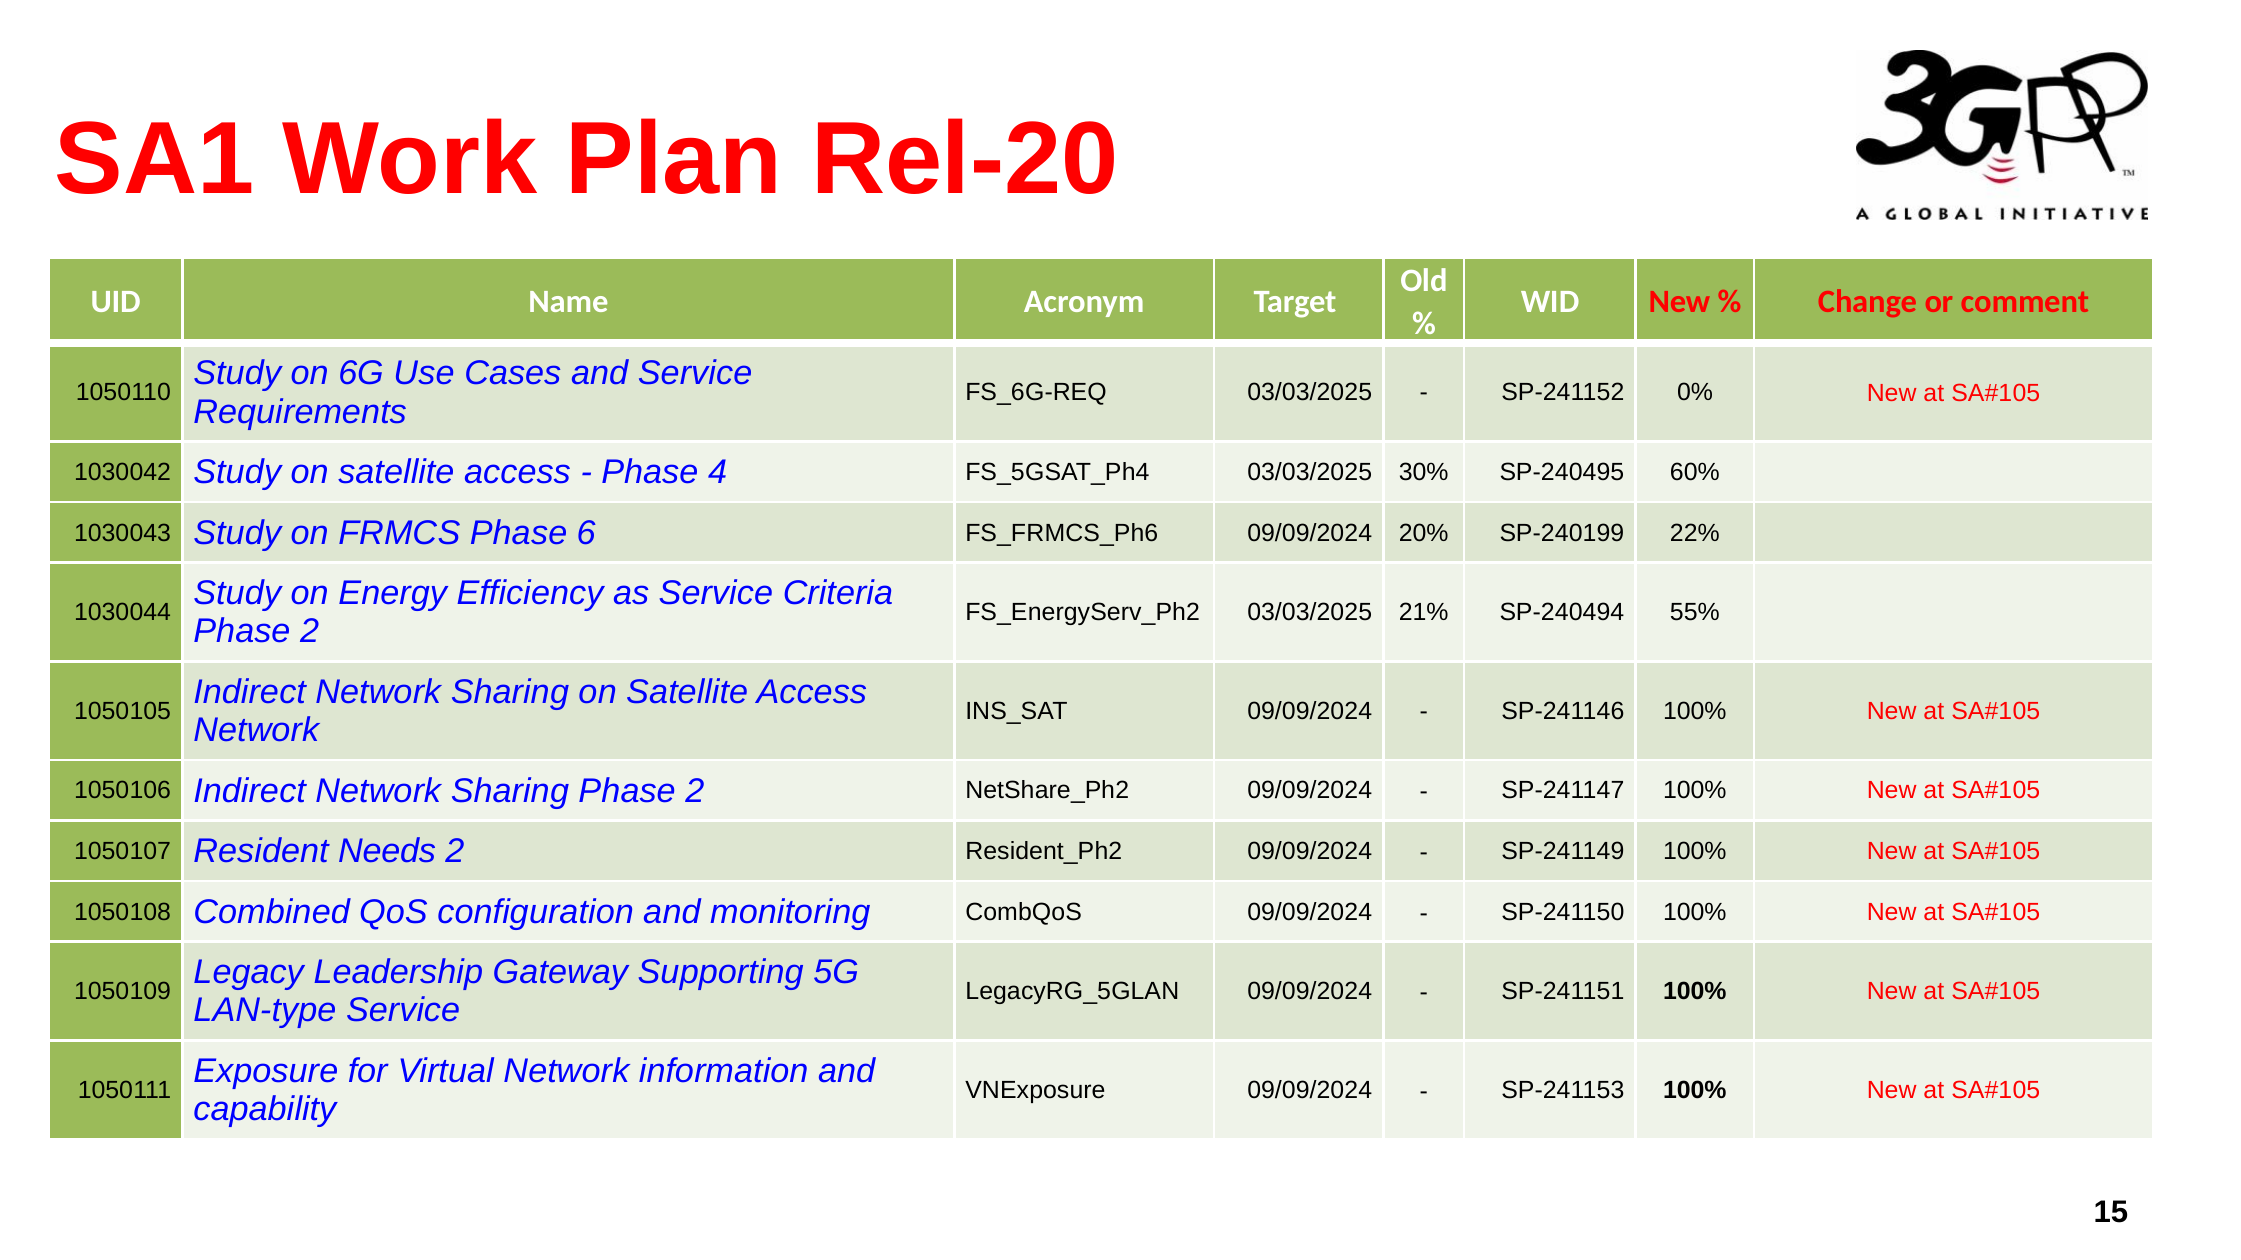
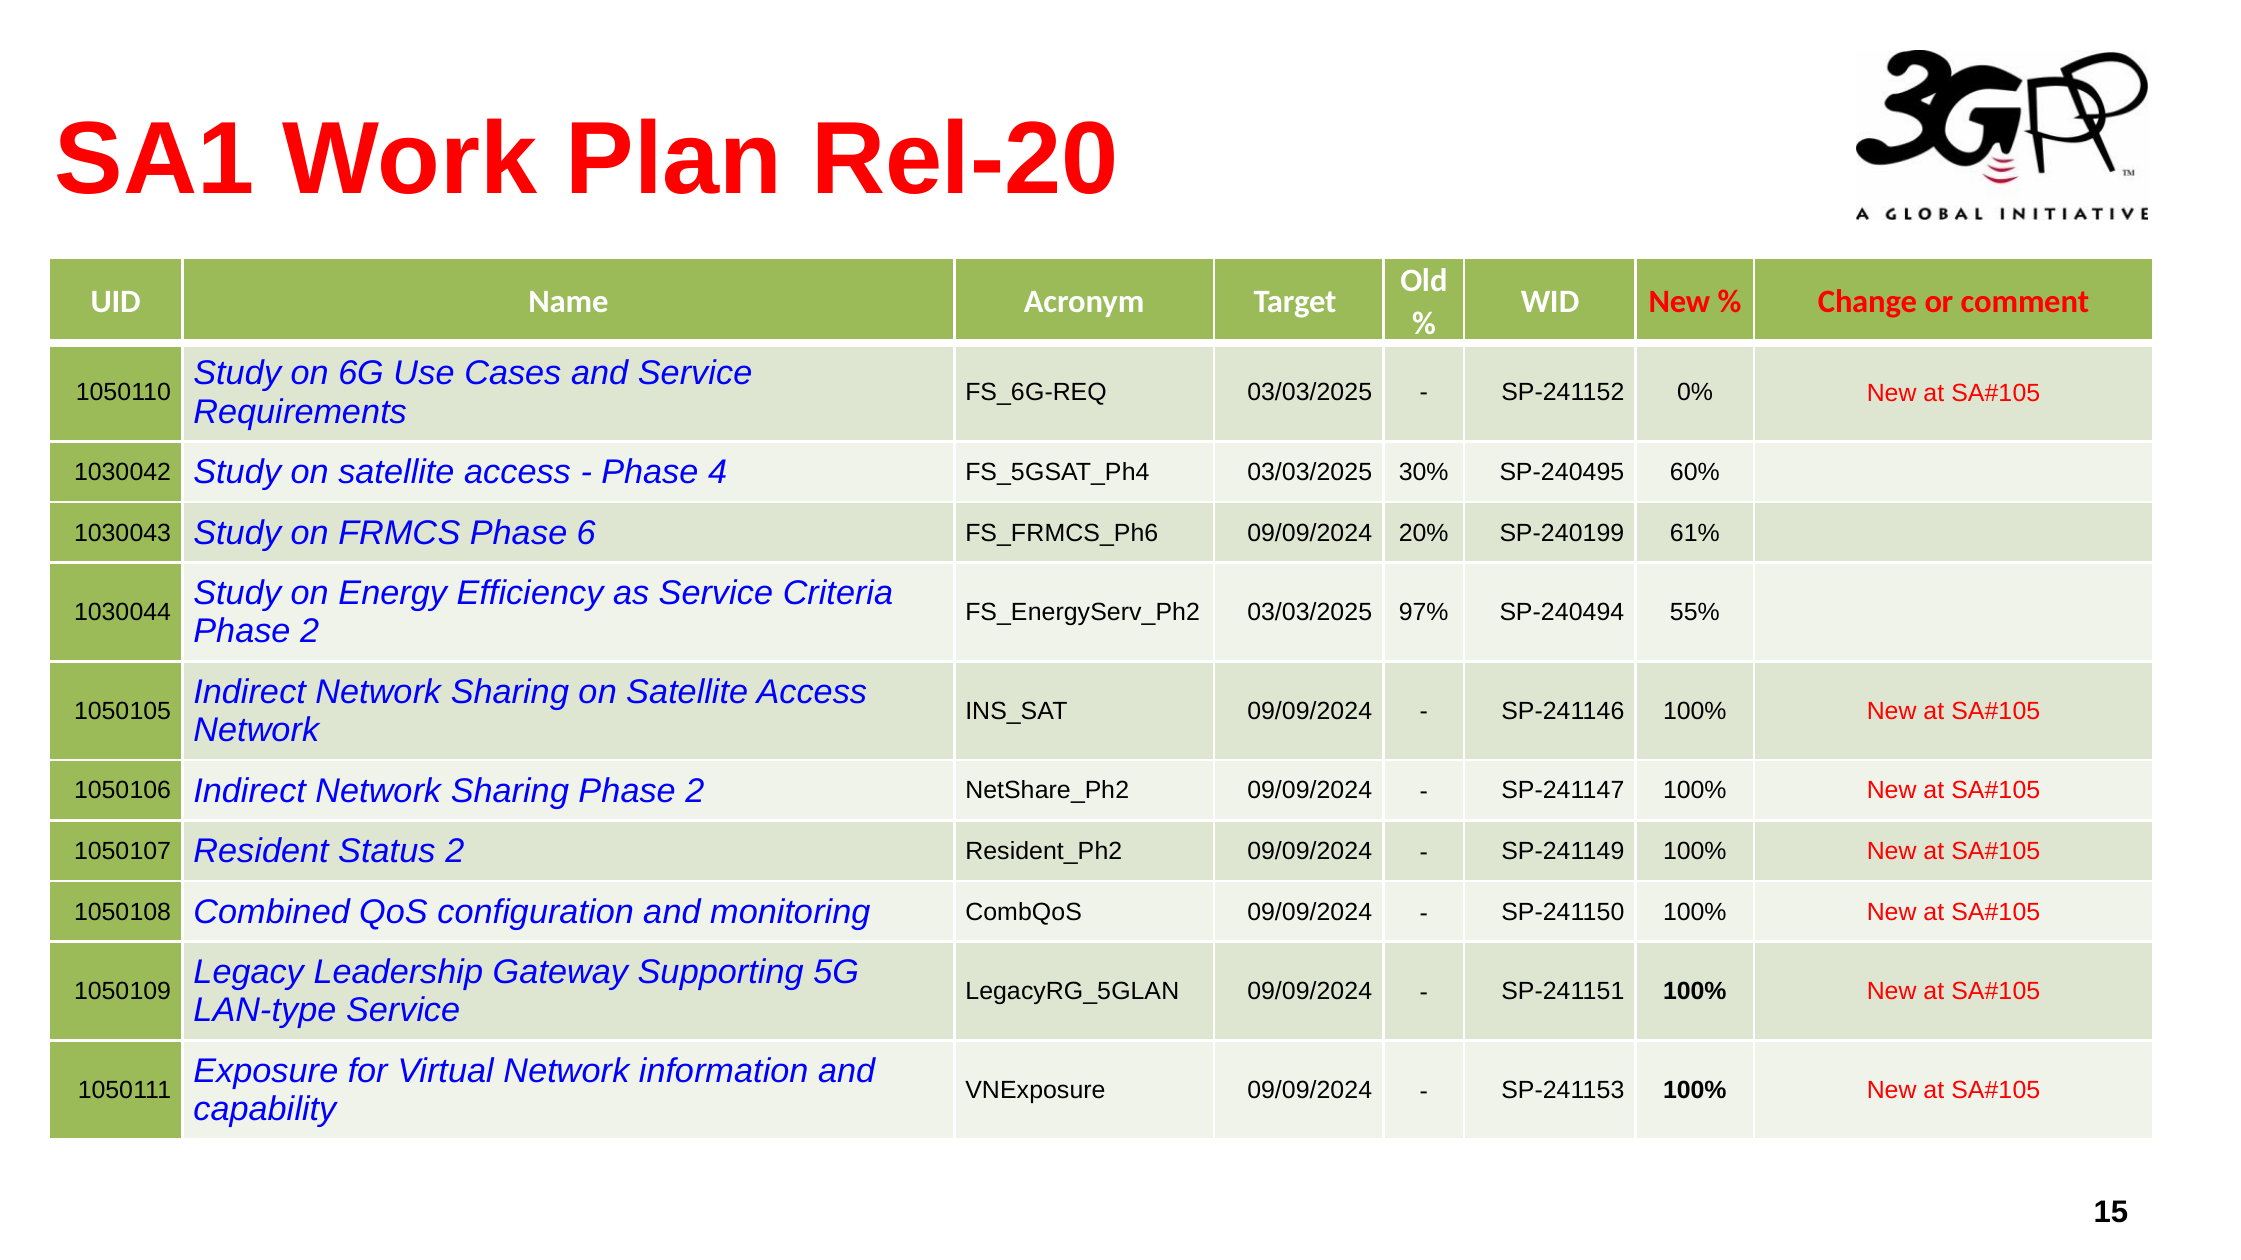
22%: 22% -> 61% (1695, 533)
21%: 21% -> 97% (1424, 613)
Needs: Needs -> Status (387, 852)
